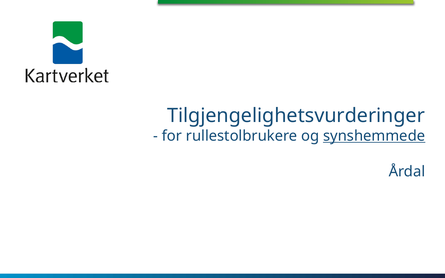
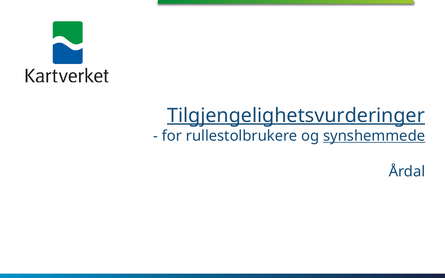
Tilgjengelighetsvurderinger underline: none -> present (296, 116)
